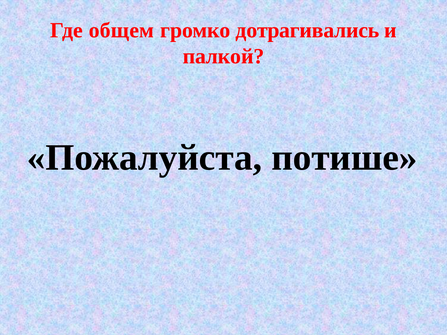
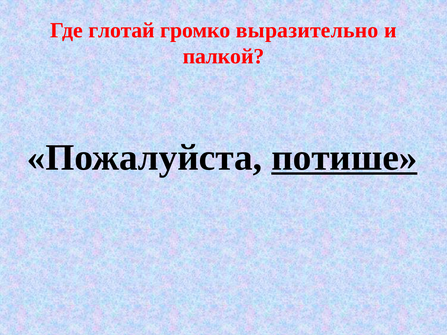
общем: общем -> глотай (122, 30)
дотрагивались: дотрагивались -> выразительно (307, 30)
потише underline: none -> present (344, 158)
